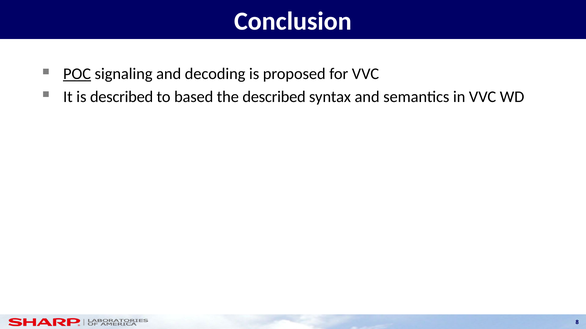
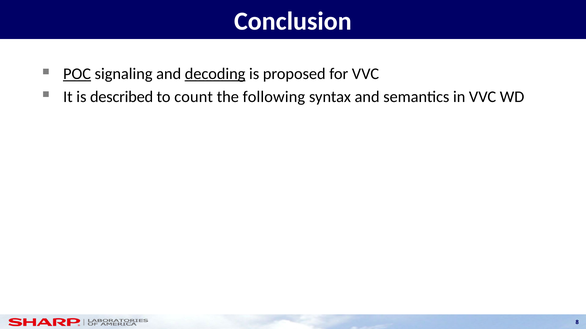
decoding underline: none -> present (215, 74)
based: based -> count (194, 97)
the described: described -> following (274, 97)
